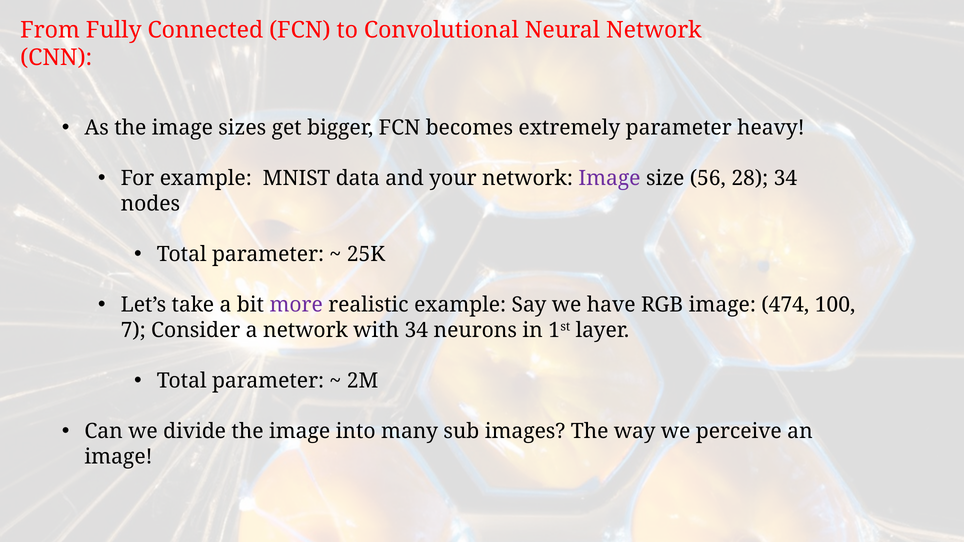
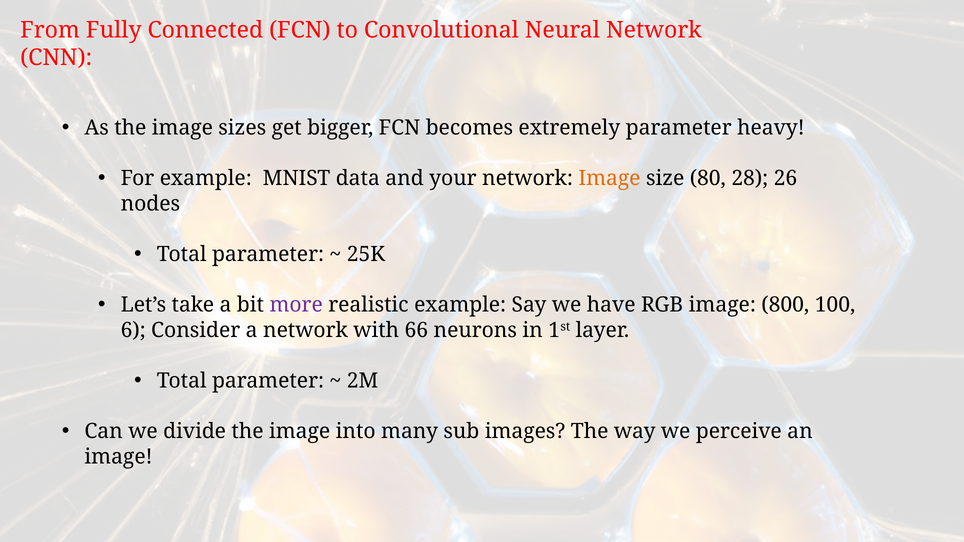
Image colour: purple -> orange (609, 179)
56: 56 -> 80 (708, 179)
28 34: 34 -> 26 (785, 179)
474: 474 -> 800 (785, 305)
7: 7 -> 6 (133, 330)
with 34: 34 -> 66 (416, 330)
